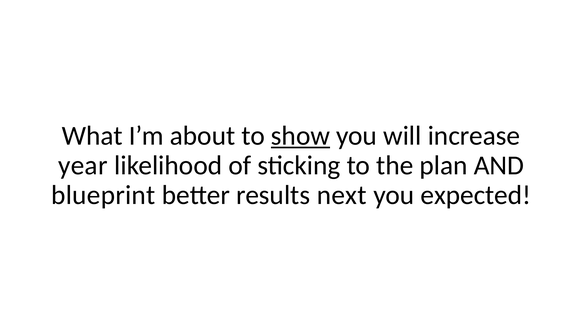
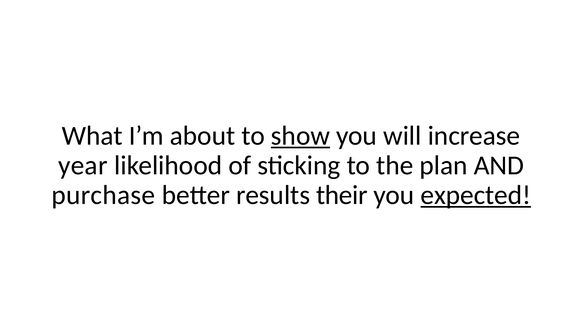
blueprint: blueprint -> purchase (103, 195)
next: next -> their (342, 195)
expected underline: none -> present (476, 195)
